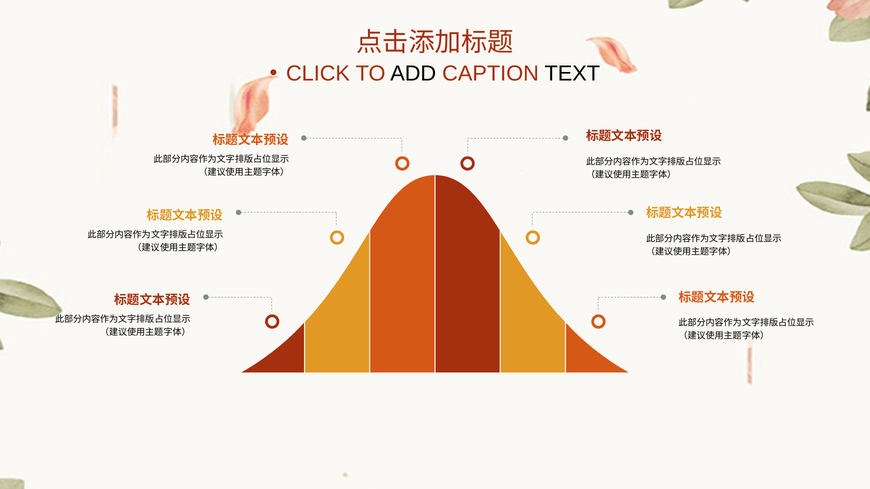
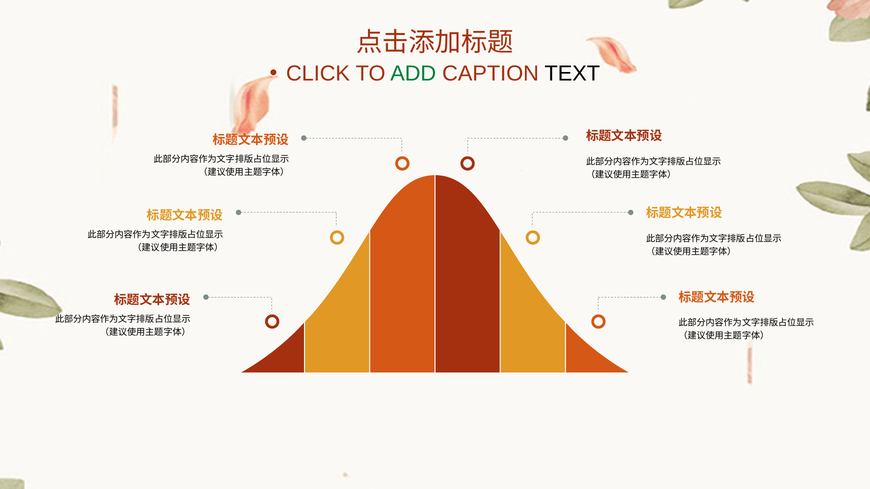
ADD colour: black -> green (413, 74)
